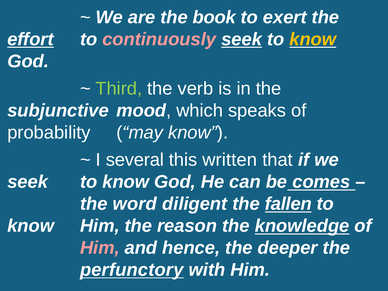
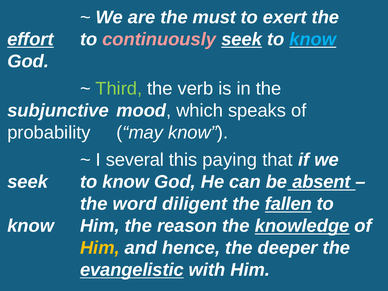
book: book -> must (214, 17)
know colour: yellow -> light blue (313, 39)
written: written -> paying (230, 160)
comes: comes -> absent (321, 182)
Him colour: pink -> yellow (100, 248)
perfunctory: perfunctory -> evangelistic (132, 270)
